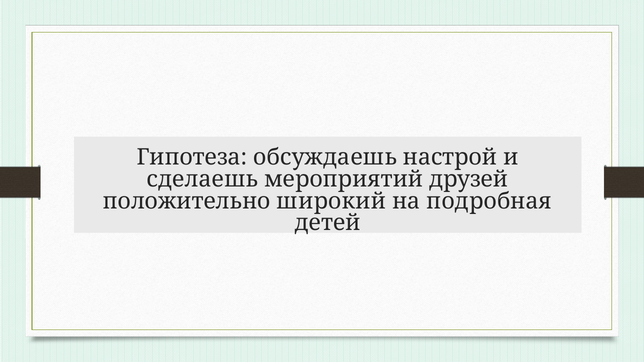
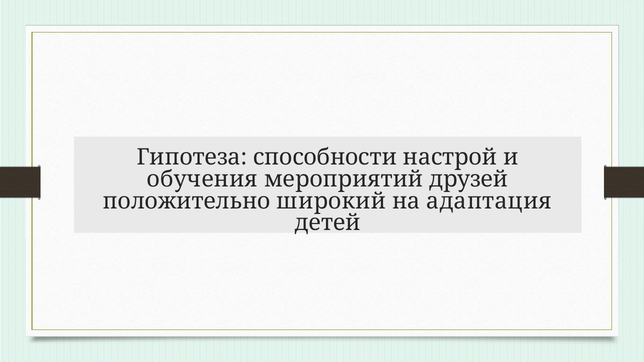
обсуждаешь: обсуждаешь -> способности (325, 157)
сделаешь: сделаешь -> обучения (202, 179)
подробная: подробная -> адаптация (489, 201)
